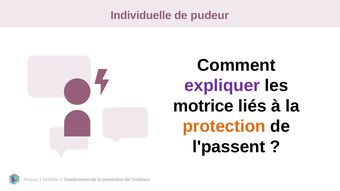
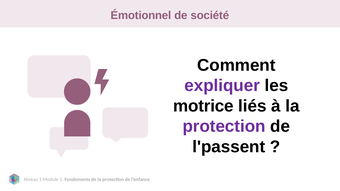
Individuelle: Individuelle -> Émotionnel (141, 15)
pudeur: pudeur -> société (210, 15)
protection colour: orange -> purple (224, 127)
